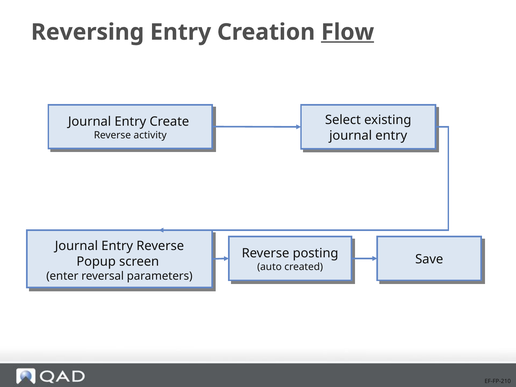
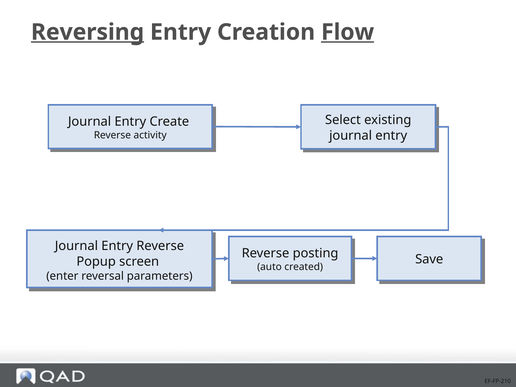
Reversing underline: none -> present (88, 32)
